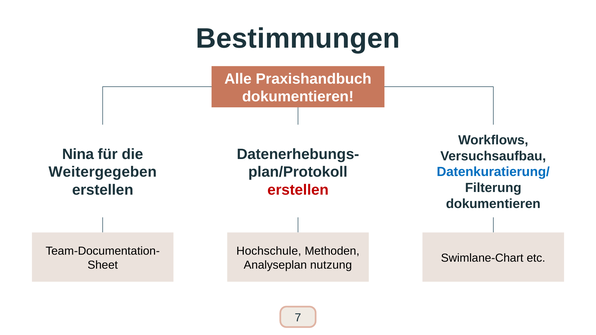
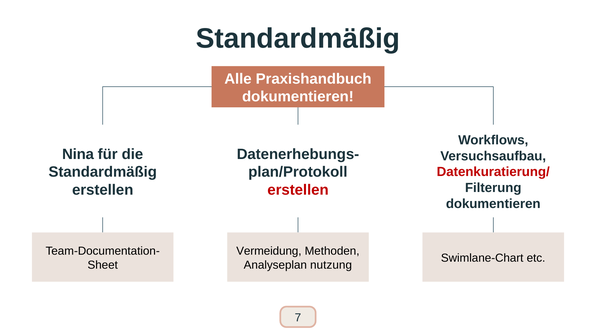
Bestimmungen: Bestimmungen -> Standardmäßig (298, 39)
Weitergegeben: Weitergegeben -> Standardmäßig (103, 172)
Datenkuratierung/ colour: blue -> red (493, 172)
Hochschule: Hochschule -> Vermeidung (269, 251)
